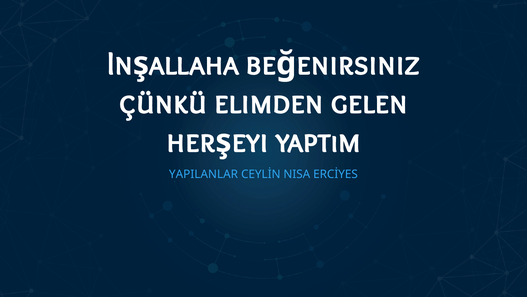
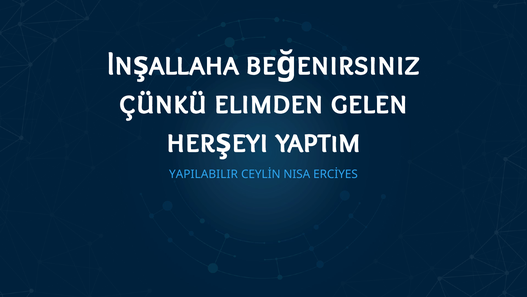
YAPILANLAR: YAPILANLAR -> YAPILABILIR (203, 174)
